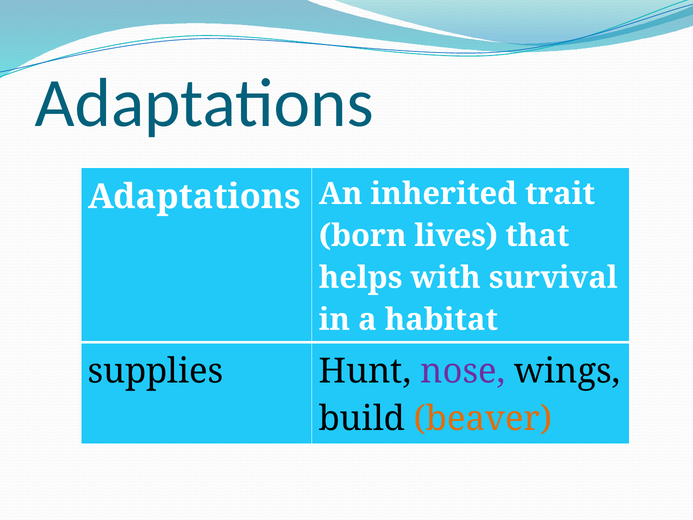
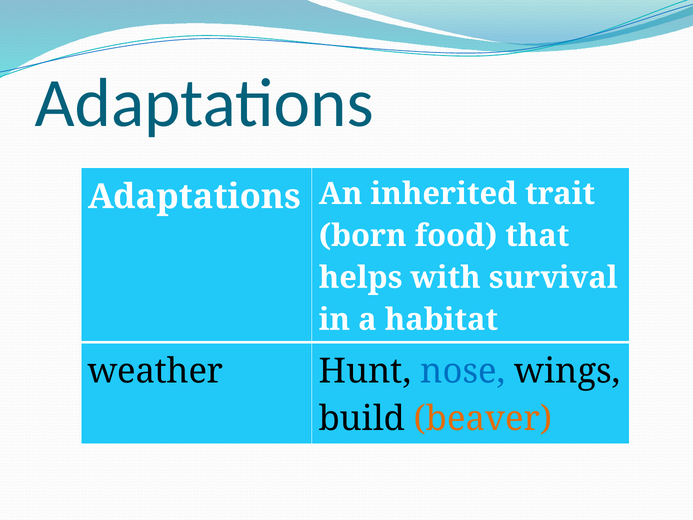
lives: lives -> food (456, 236)
supplies: supplies -> weather (156, 371)
nose colour: purple -> blue (463, 371)
